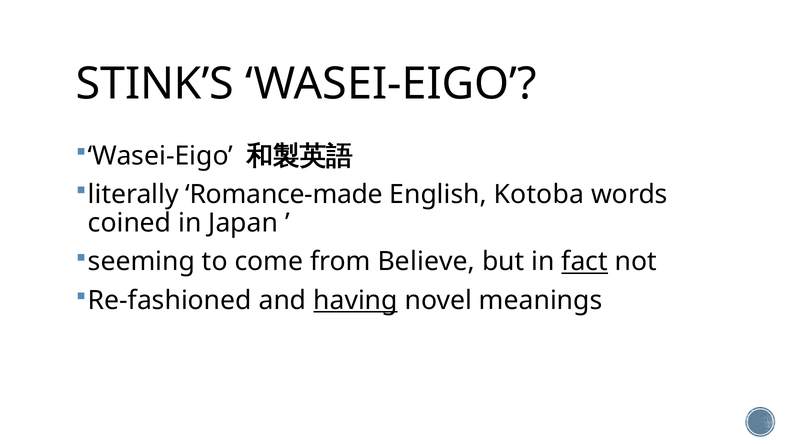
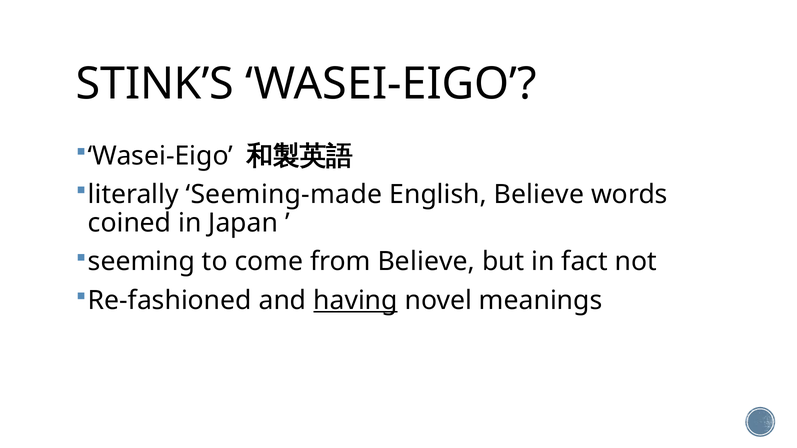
Romance-made: Romance-made -> Seeming-made (284, 195)
English Kotoba: Kotoba -> Believe (539, 195)
fact underline: present -> none (585, 262)
